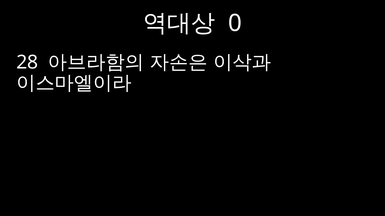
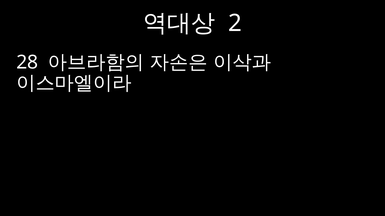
0: 0 -> 2 (235, 23)
